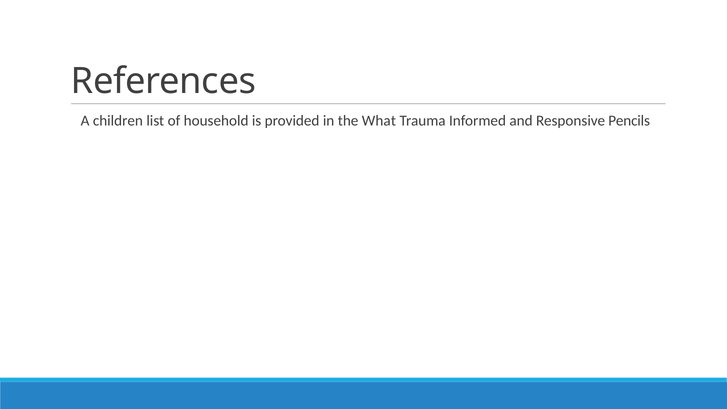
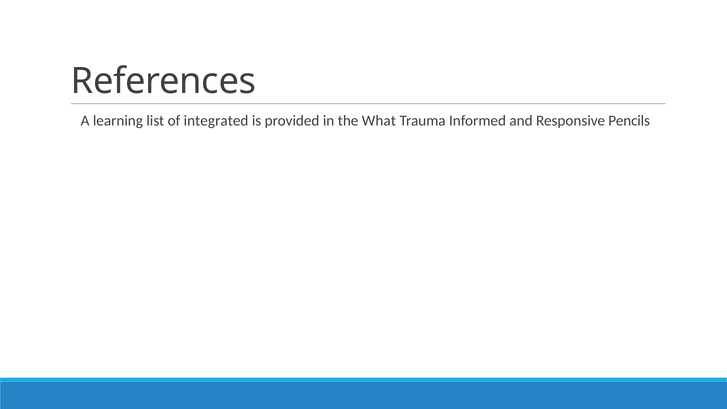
children: children -> learning (118, 121)
household: household -> integrated (216, 121)
